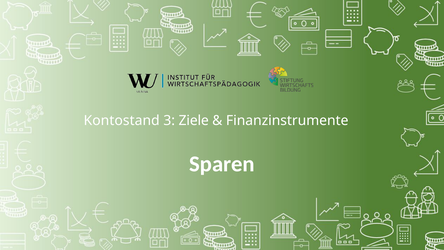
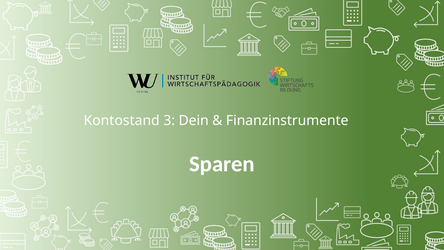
Ziele: Ziele -> Dein (194, 121)
